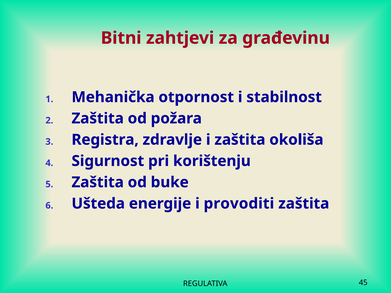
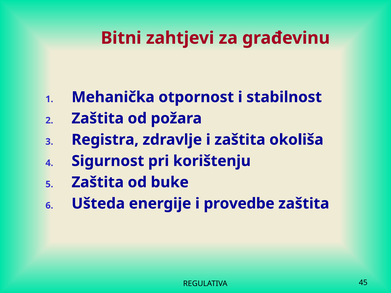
provoditi: provoditi -> provedbe (239, 204)
